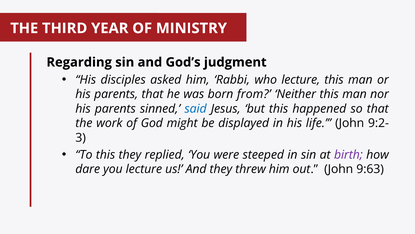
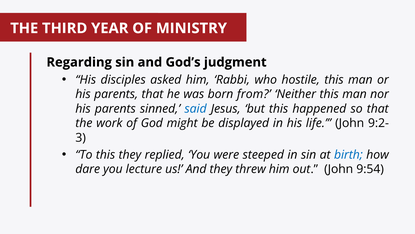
who lecture: lecture -> hostile (301, 80)
birth colour: purple -> blue (348, 155)
9:63: 9:63 -> 9:54 (370, 169)
